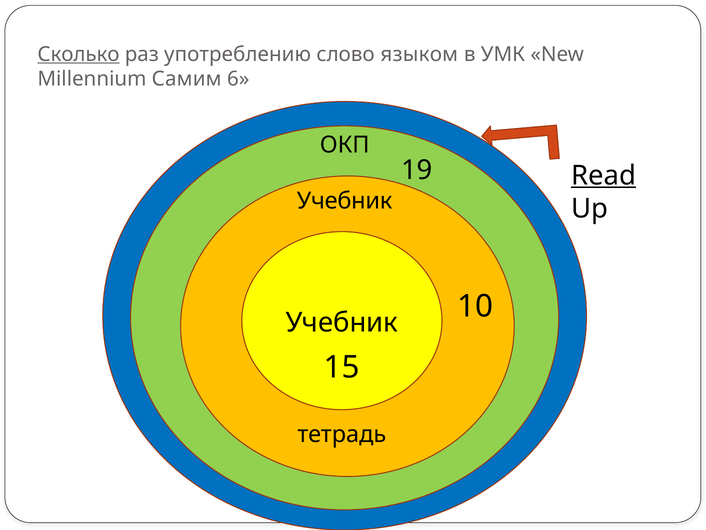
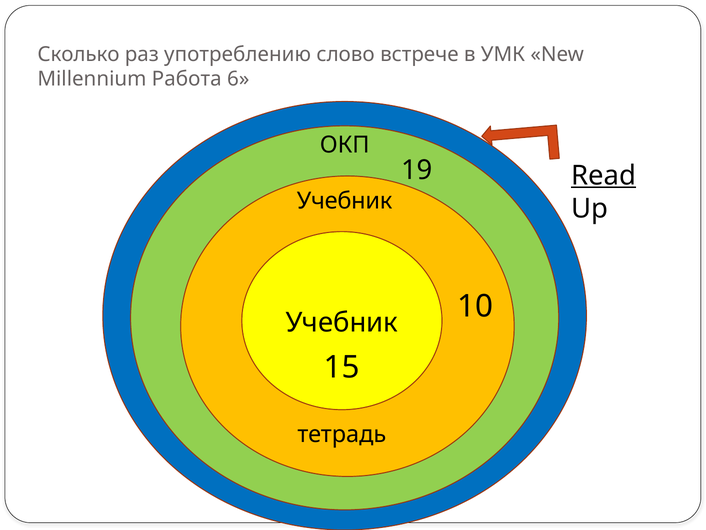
Сколько underline: present -> none (79, 54)
языком: языком -> встрече (419, 54)
Самим: Самим -> Работа (187, 79)
